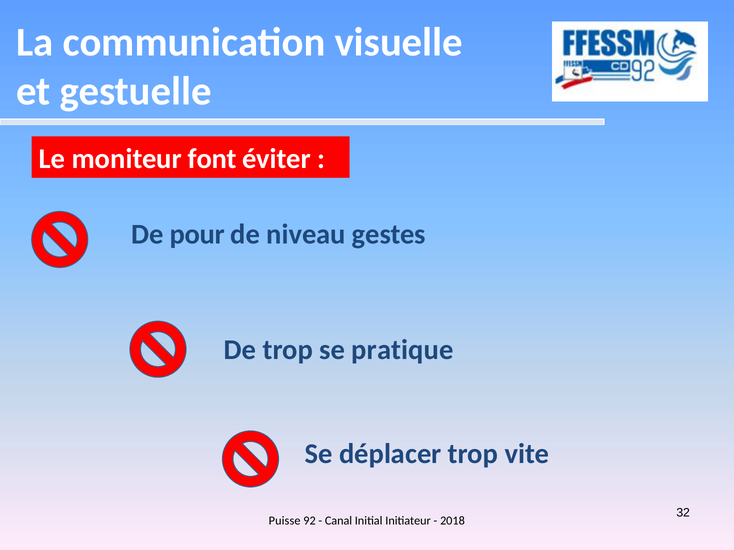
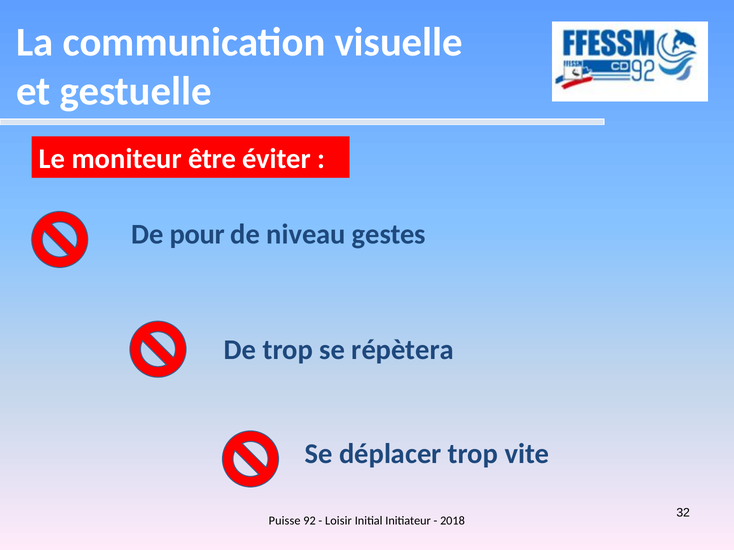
font: font -> être (212, 159)
pratique: pratique -> répètera (403, 350)
Canal: Canal -> Loisir (338, 521)
